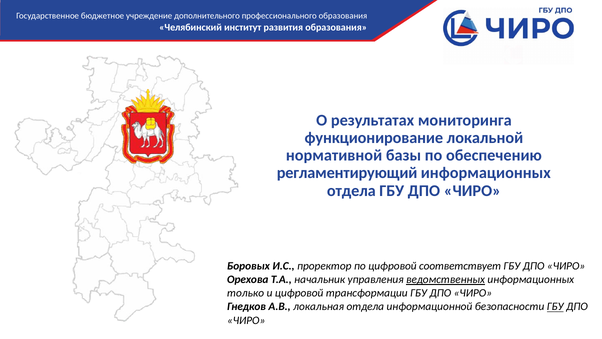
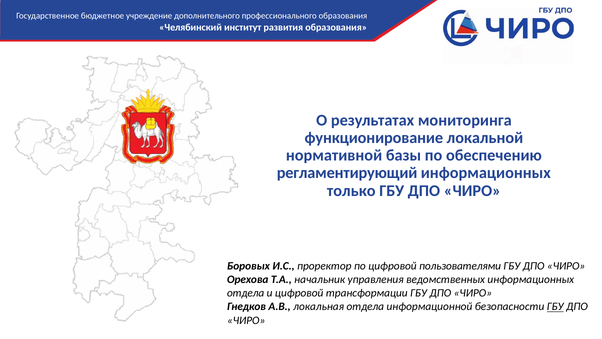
отдела: отдела -> только (351, 190)
соответствует: соответствует -> пользователями (460, 266)
ведомственных underline: present -> none (446, 279)
только: только -> отдела (246, 293)
